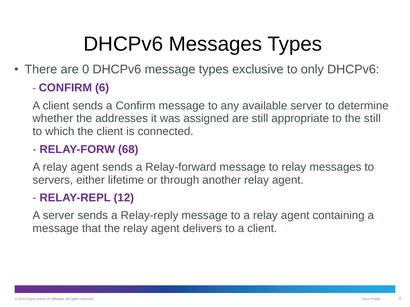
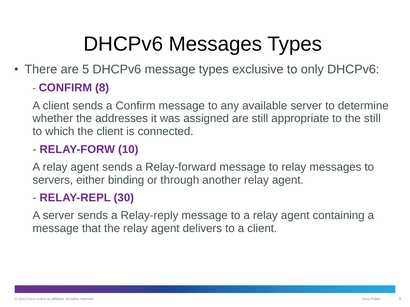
0: 0 -> 5 (86, 70)
CONFIRM 6: 6 -> 8 (102, 88)
68: 68 -> 10 (128, 150)
lifetime: lifetime -> binding (126, 180)
12: 12 -> 30 (124, 198)
